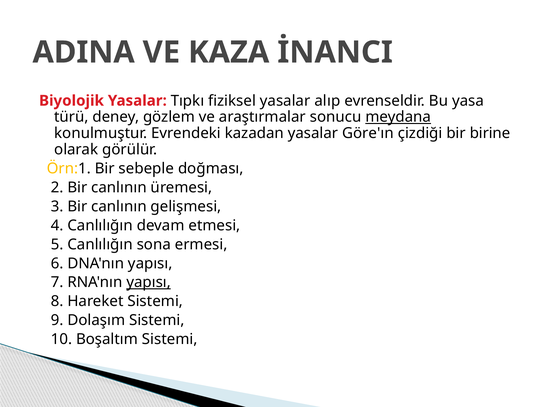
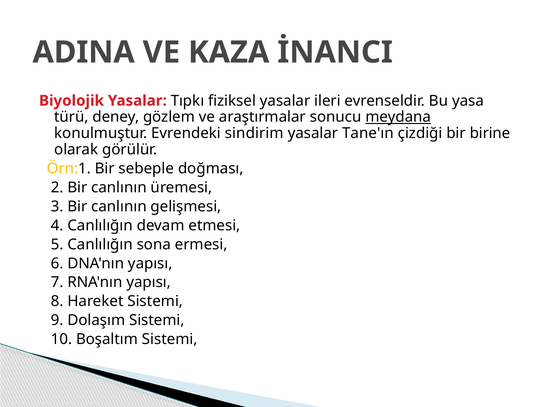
alıp: alıp -> ileri (327, 101)
kazadan: kazadan -> sindirim (254, 133)
Göre'ın: Göre'ın -> Tane'ın (368, 133)
yapısı underline: present -> none (149, 283)
